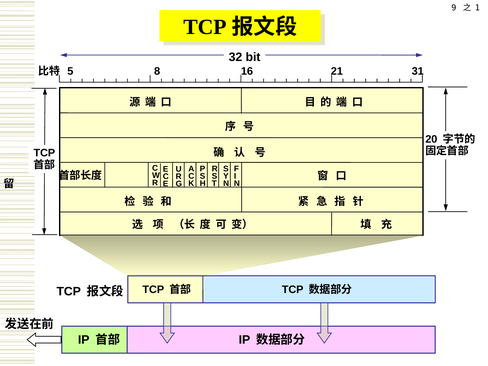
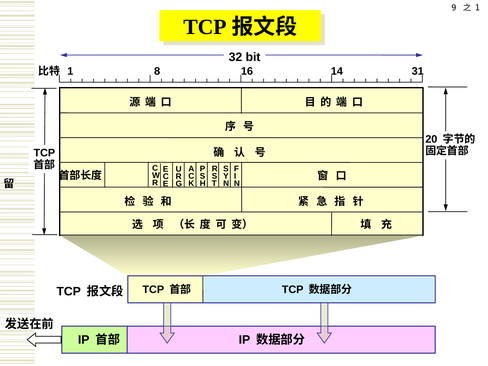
5: 5 -> 1 (70, 71)
21: 21 -> 14 (337, 71)
